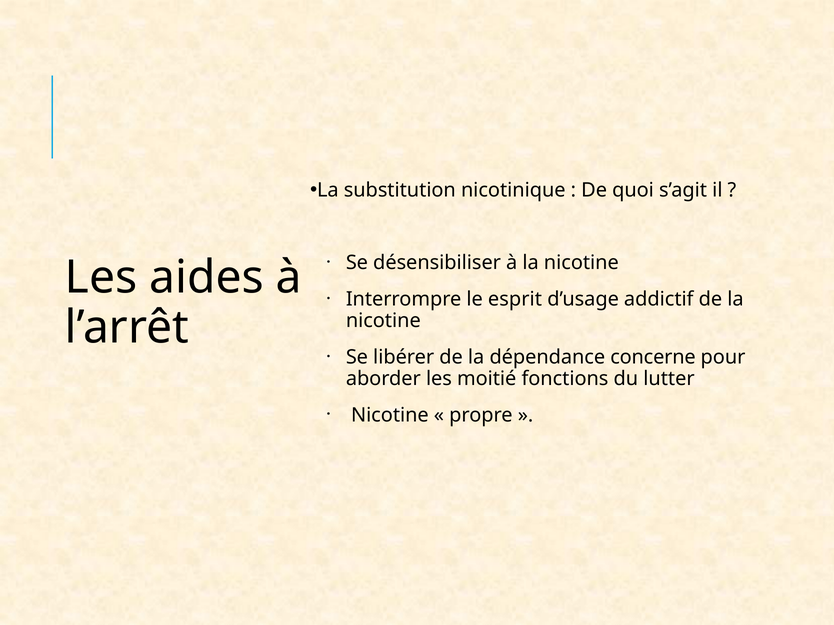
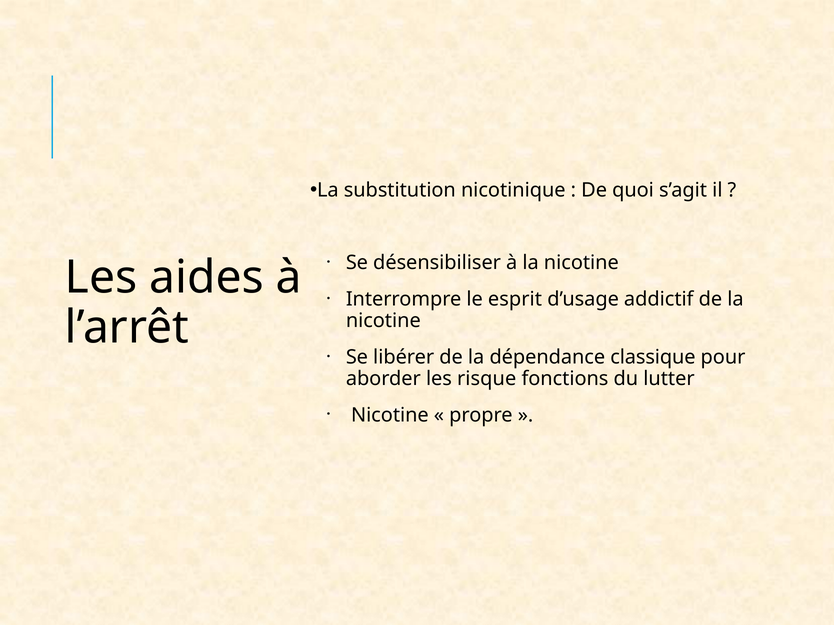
concerne: concerne -> classique (653, 357)
moitié: moitié -> risque (487, 379)
